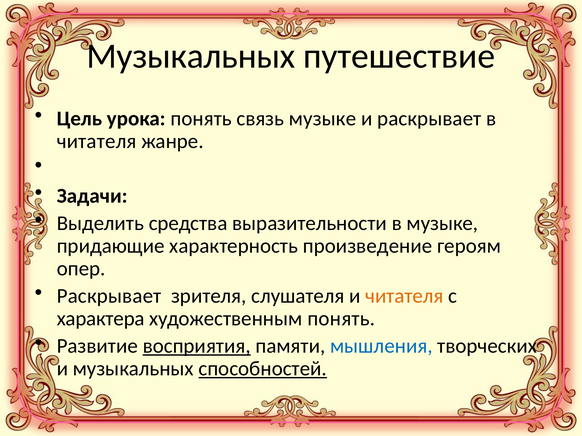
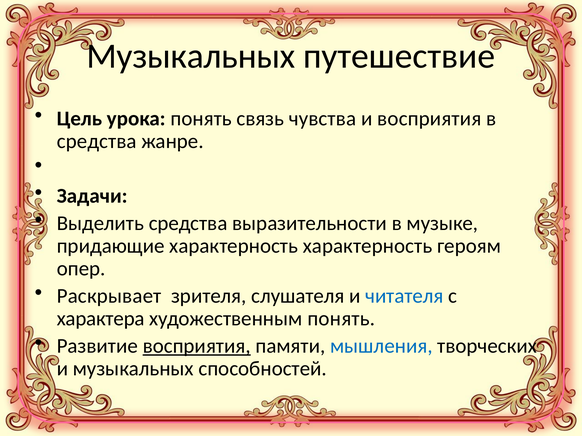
связь музыке: музыке -> чувства (322, 119)
и раскрывает: раскрывает -> восприятия (429, 119)
читателя: читателя -> средства (97, 142)
характерность произведение: произведение -> характерность (368, 246)
читателя colour: orange -> blue (404, 296)
способностей underline: present -> none (263, 369)
